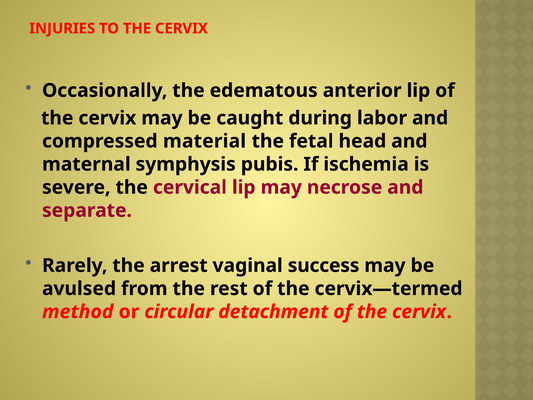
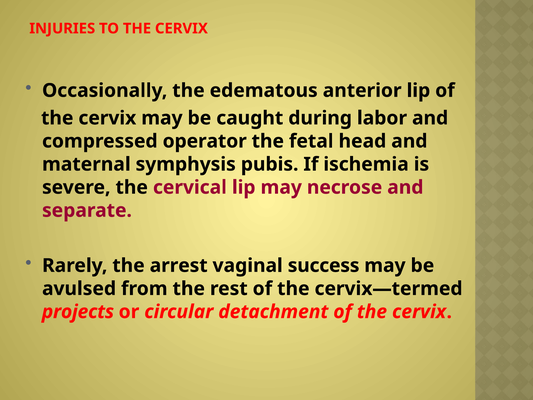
material: material -> operator (205, 141)
method: method -> projects (78, 312)
